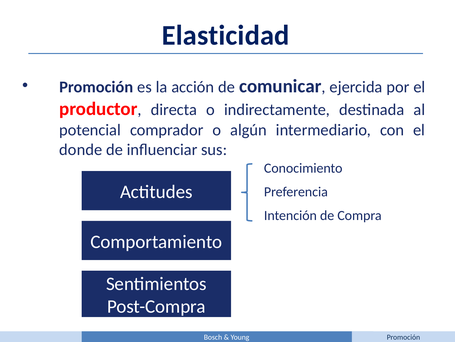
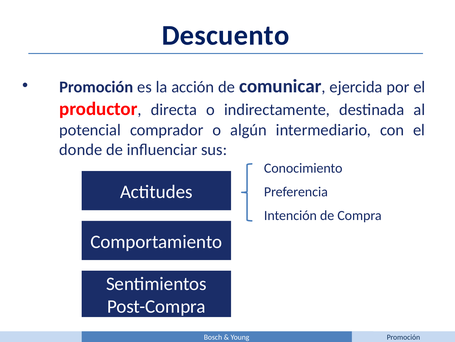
Elasticidad: Elasticidad -> Descuento (226, 36)
